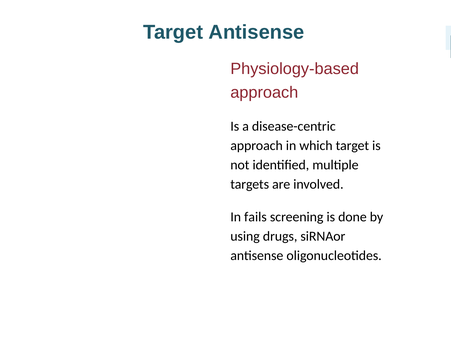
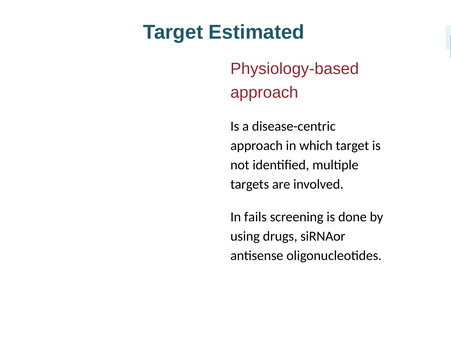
Target Antisense: Antisense -> Estimated (256, 32)
